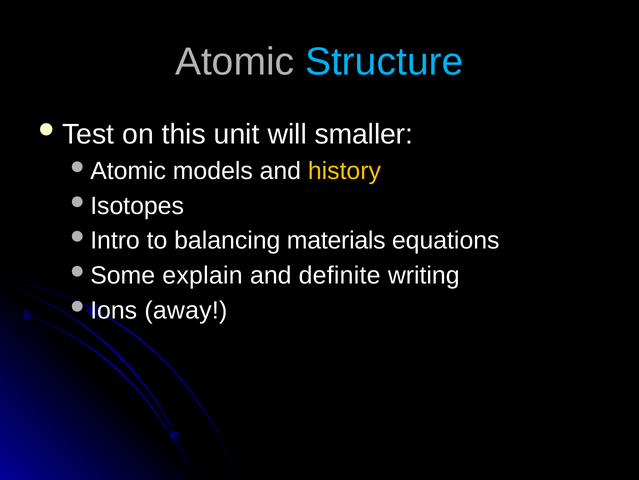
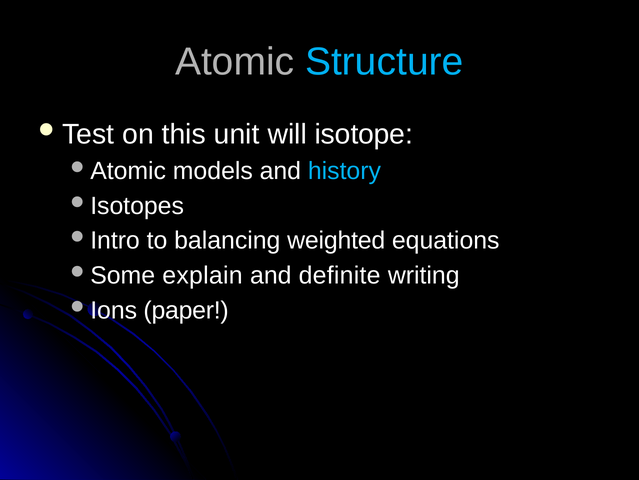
smaller: smaller -> isotope (364, 134)
history colour: yellow -> light blue (344, 171)
materials: materials -> weighted (336, 240)
away: away -> paper (186, 310)
